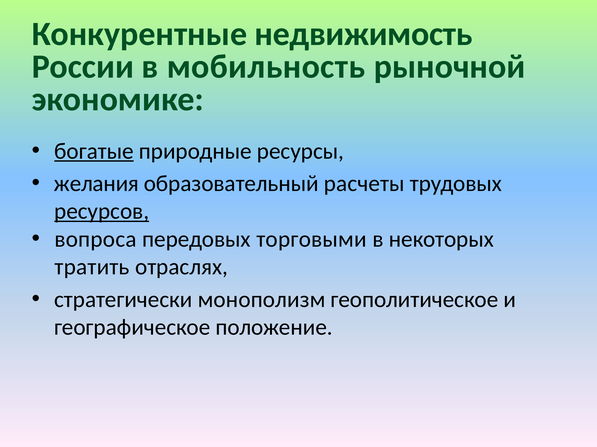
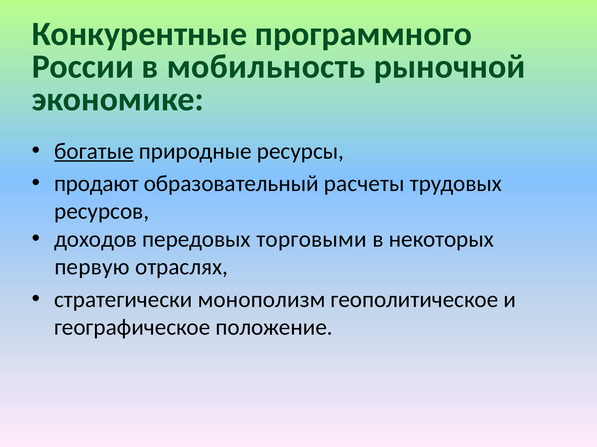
недвижимость: недвижимость -> программного (363, 34)
желания: желания -> продают (96, 184)
ресурсов underline: present -> none (102, 212)
вопроса: вопроса -> доходов (96, 240)
тратить: тратить -> первую (92, 267)
